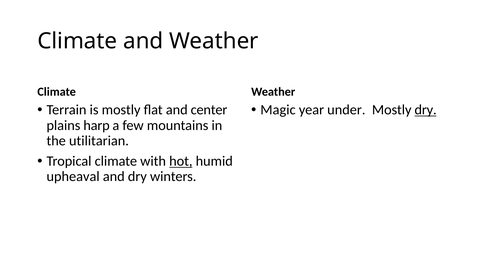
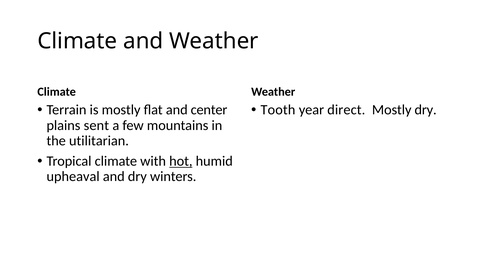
Magic: Magic -> Tooth (278, 110)
under: under -> direct (346, 110)
dry underline: present -> none (426, 110)
harp: harp -> sent (96, 125)
